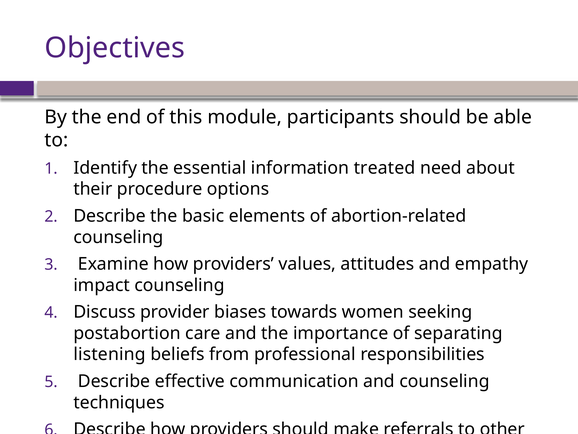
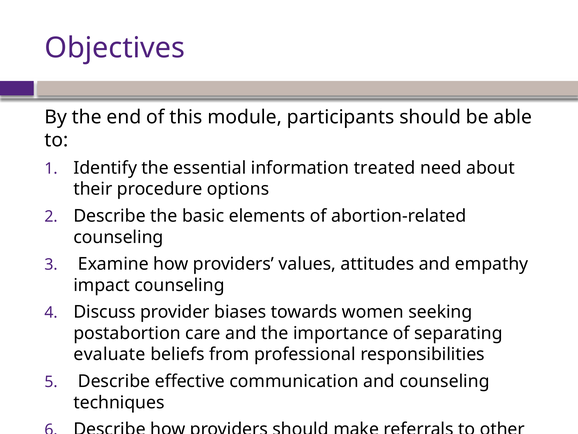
listening: listening -> evaluate (110, 354)
